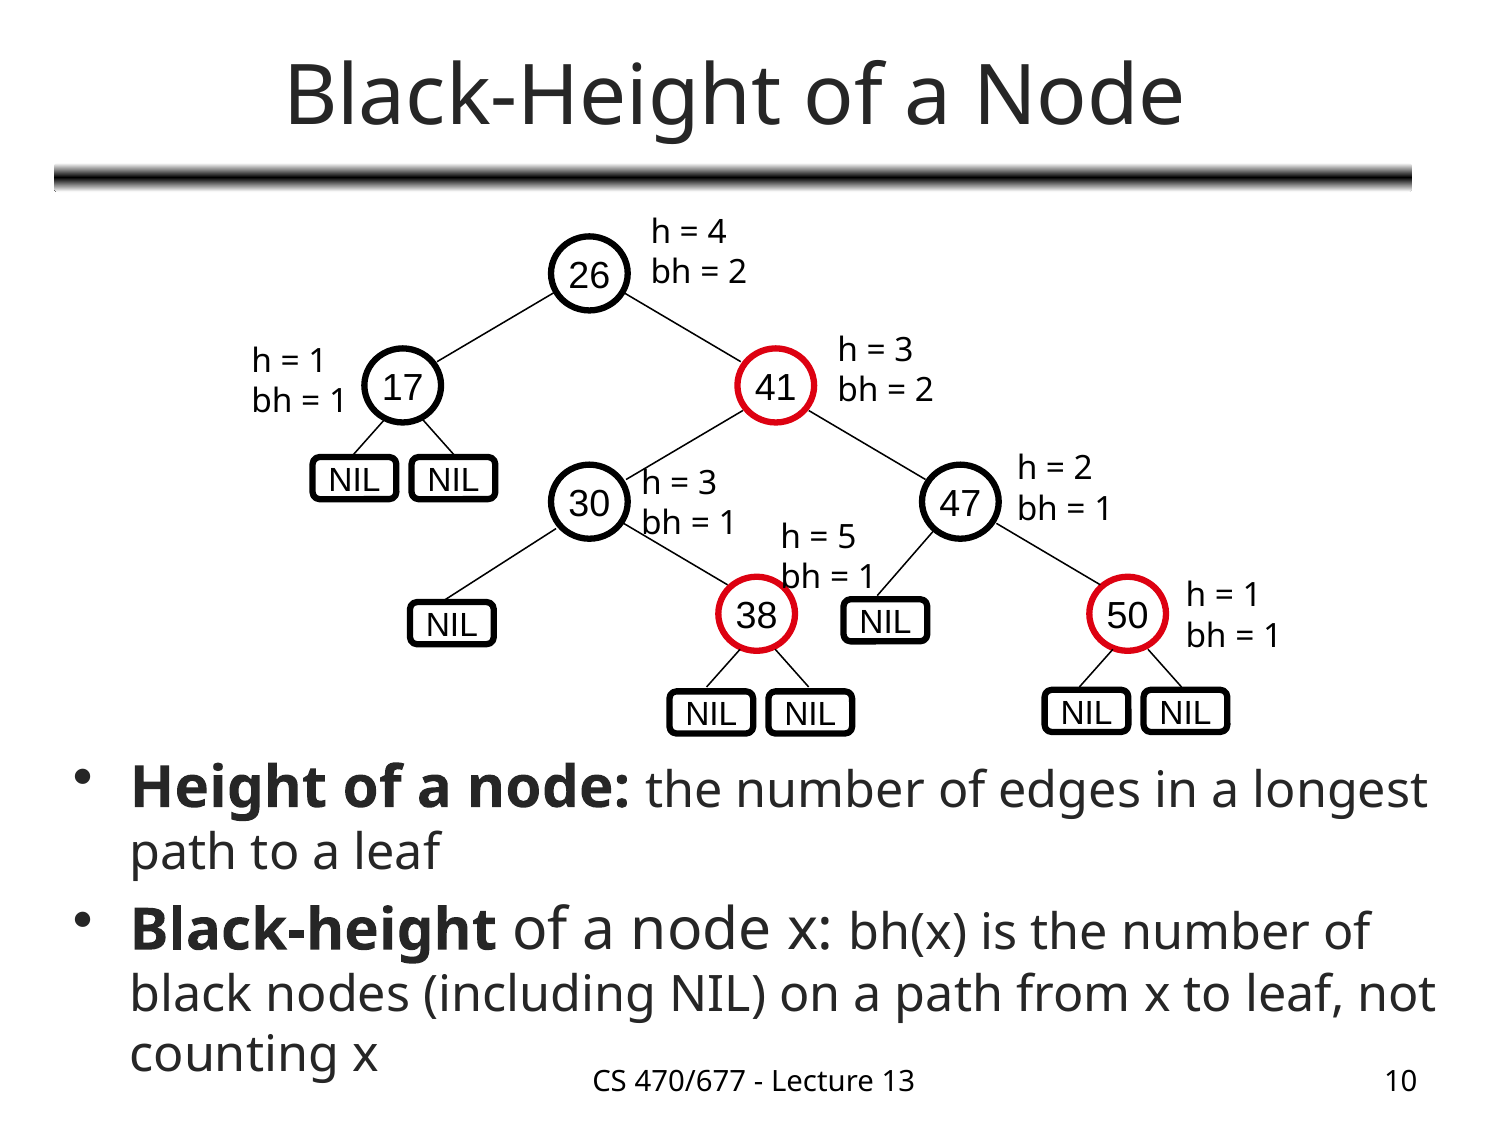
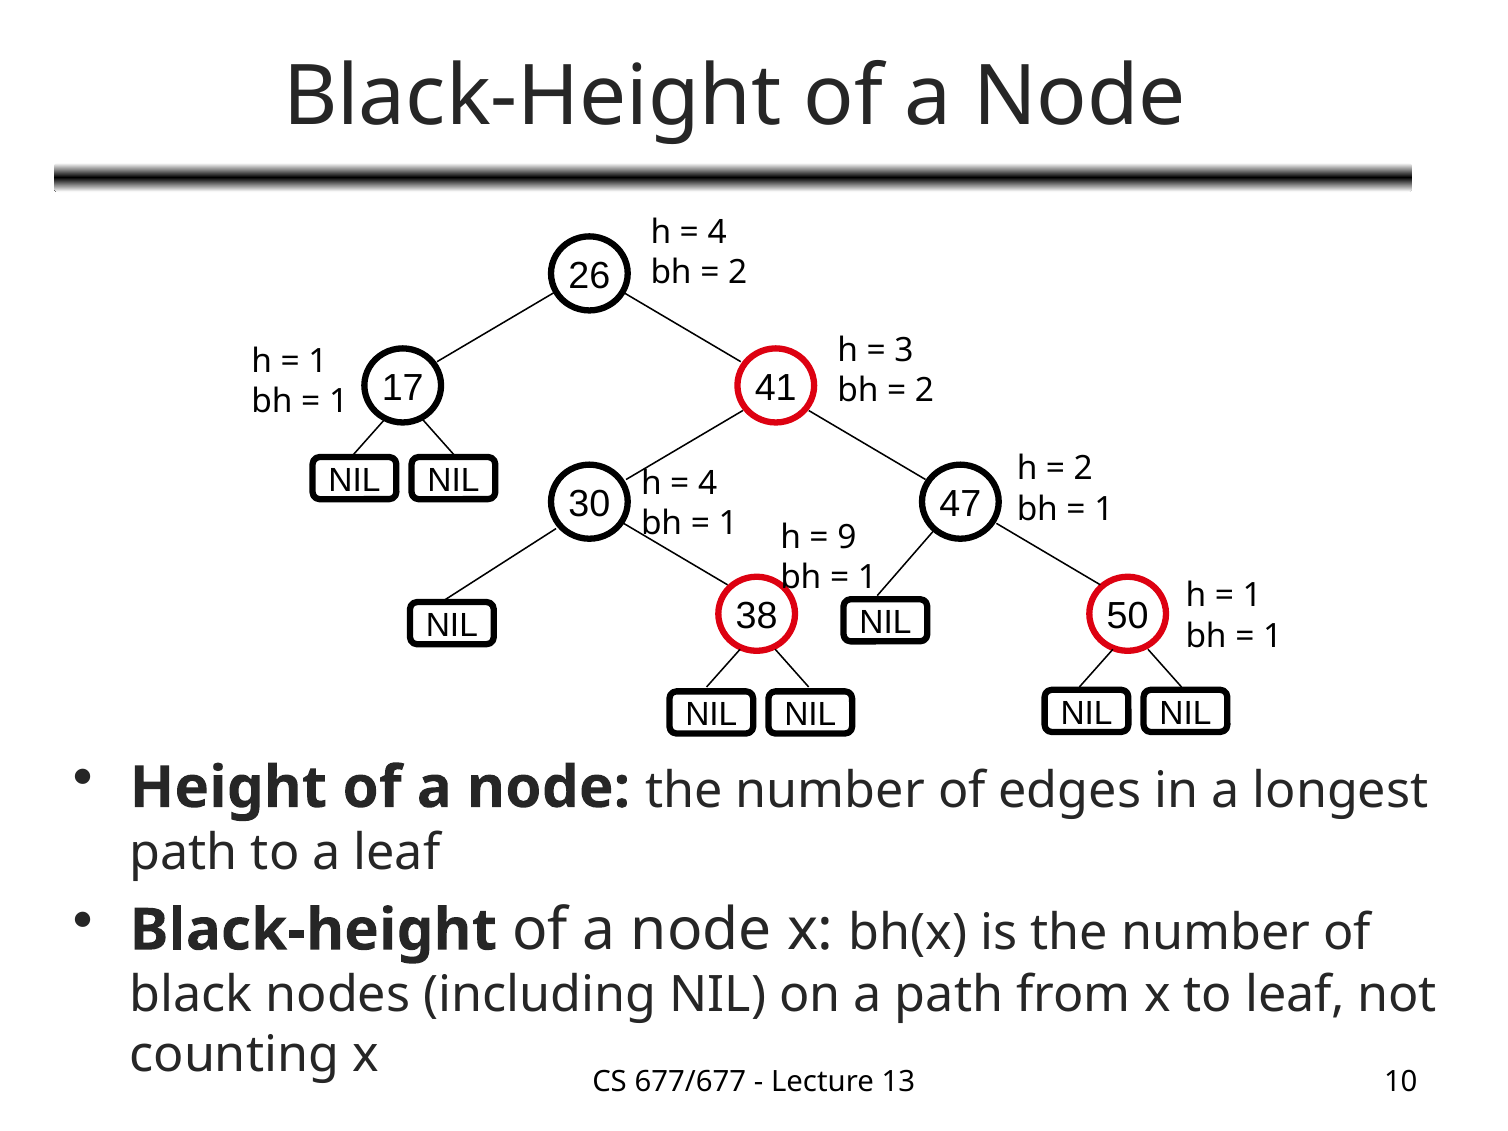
3: 3 -> 4 (708, 484)
5: 5 -> 9 (847, 538)
470/677: 470/677 -> 677/677 (690, 1082)
